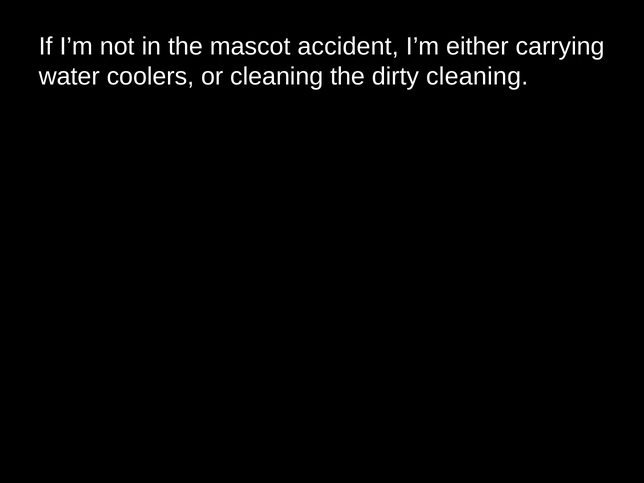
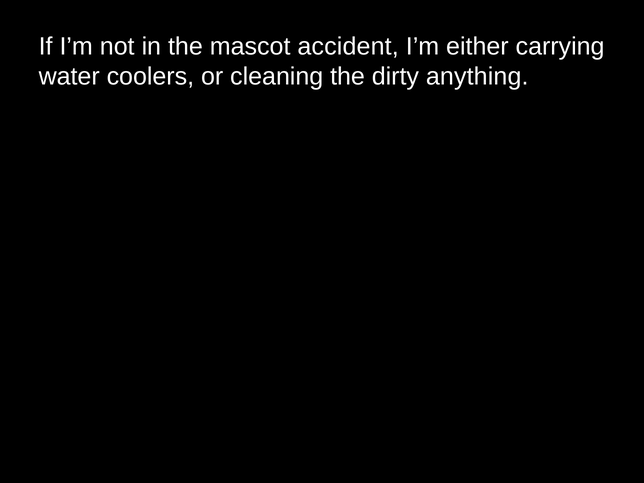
dirty cleaning: cleaning -> anything (477, 76)
